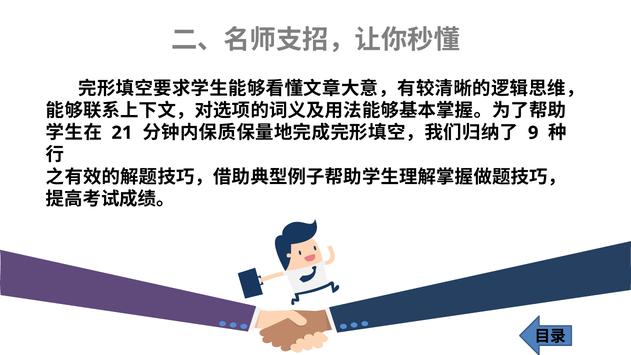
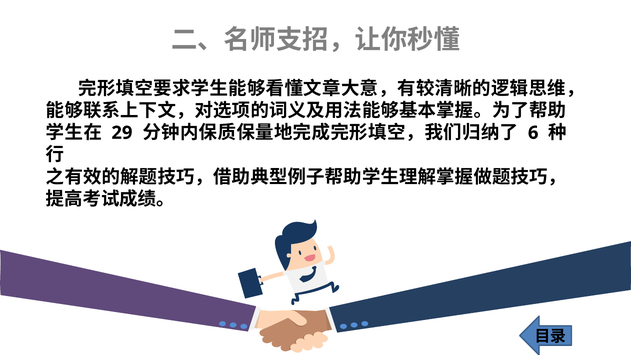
21: 21 -> 29 (122, 133)
9: 9 -> 6 (533, 133)
